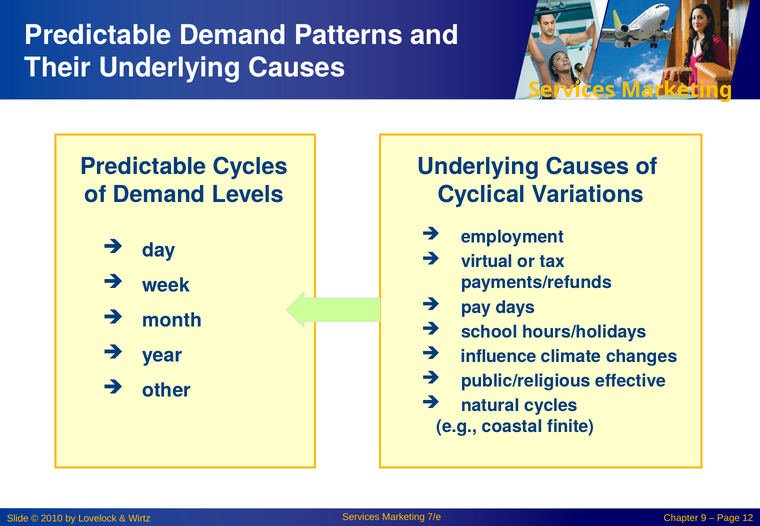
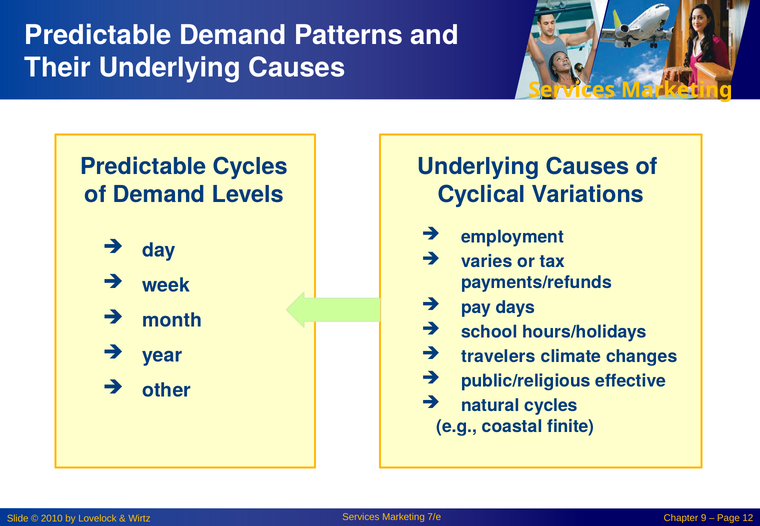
virtual: virtual -> varies (487, 262)
influence: influence -> travelers (498, 357)
